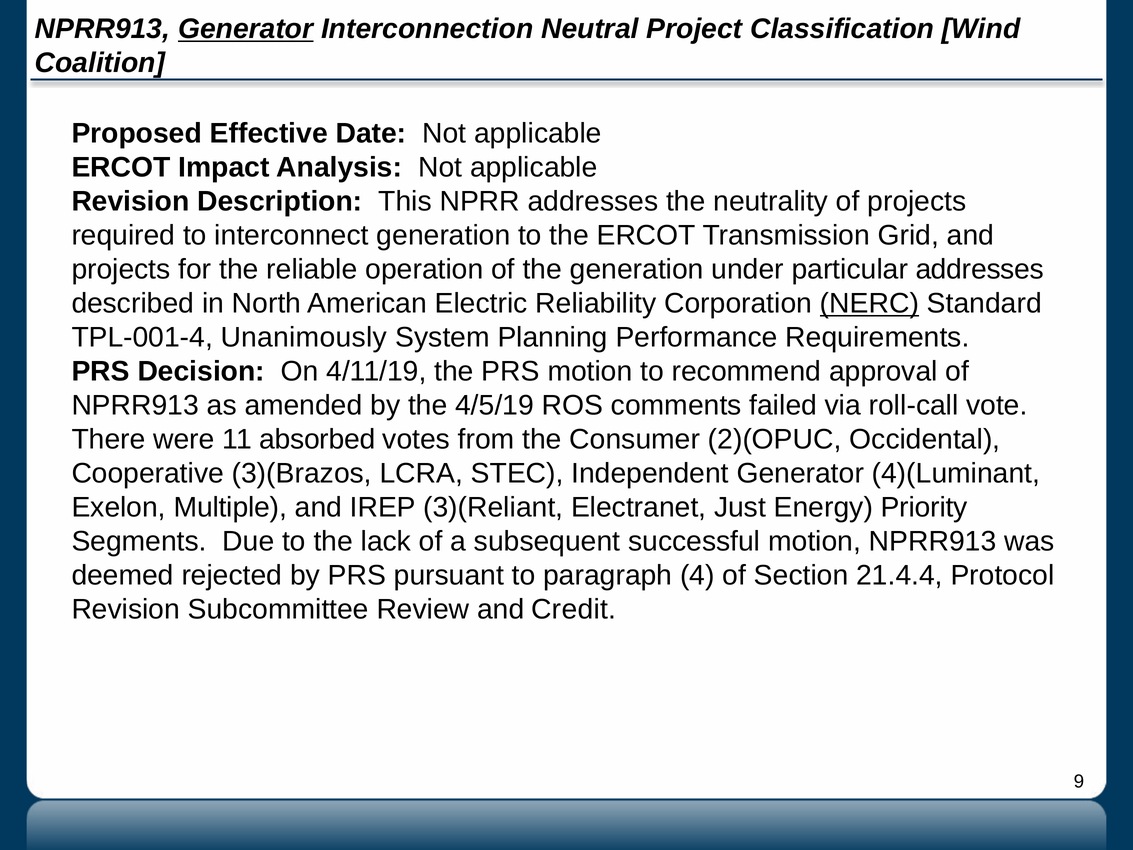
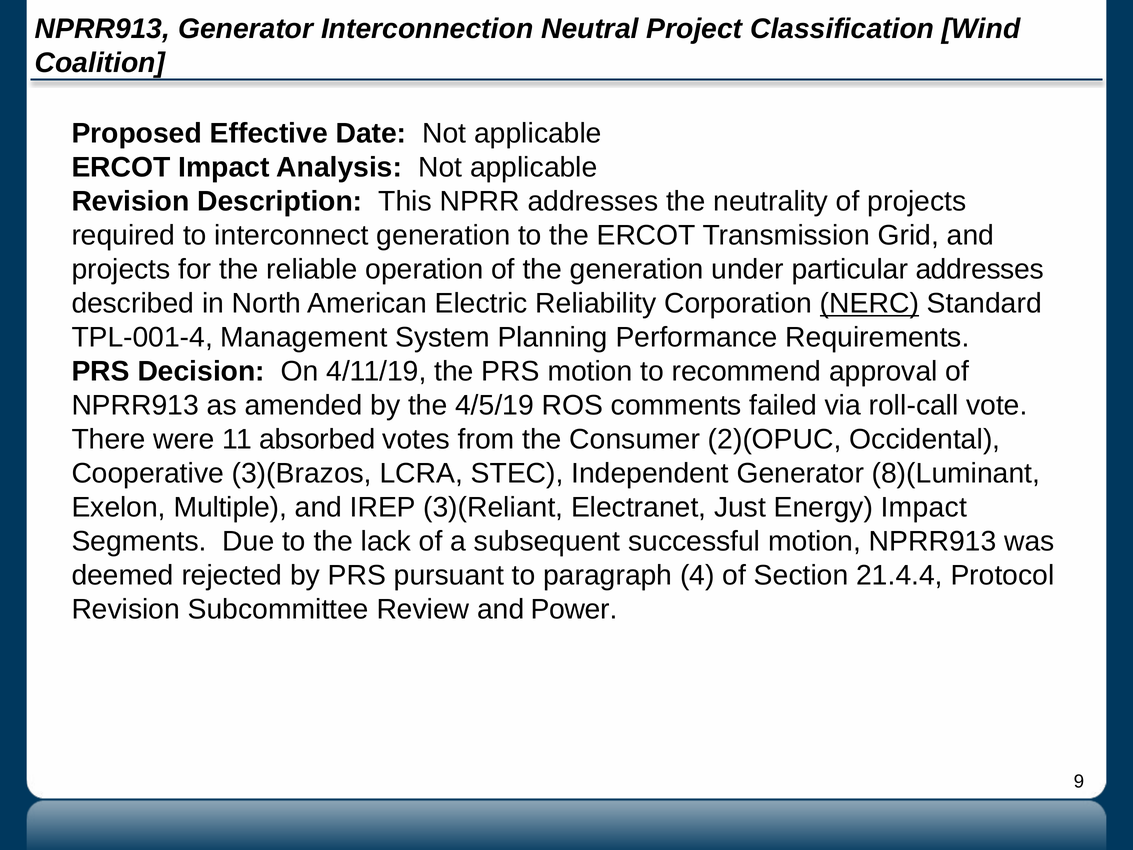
Generator underline: present -> none (246, 29)
Unanimously: Unanimously -> Management (304, 337)
4)(Luminant: 4)(Luminant -> 8)(Luminant (956, 473)
Energy Priority: Priority -> Impact (924, 507)
Credit: Credit -> Power (574, 609)
